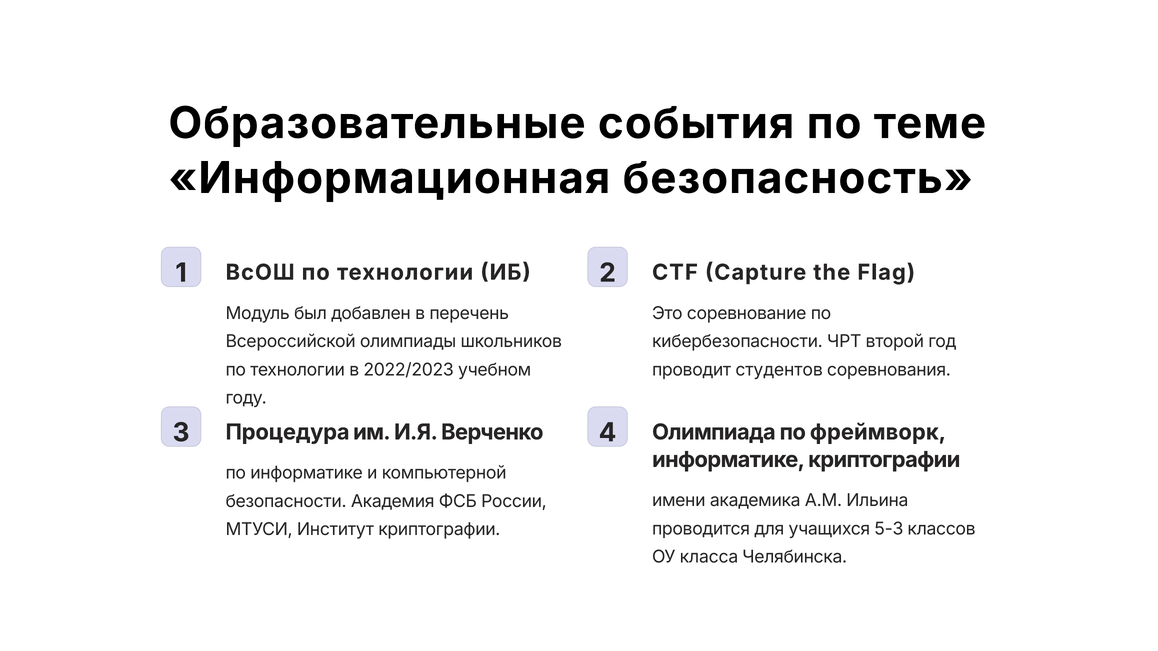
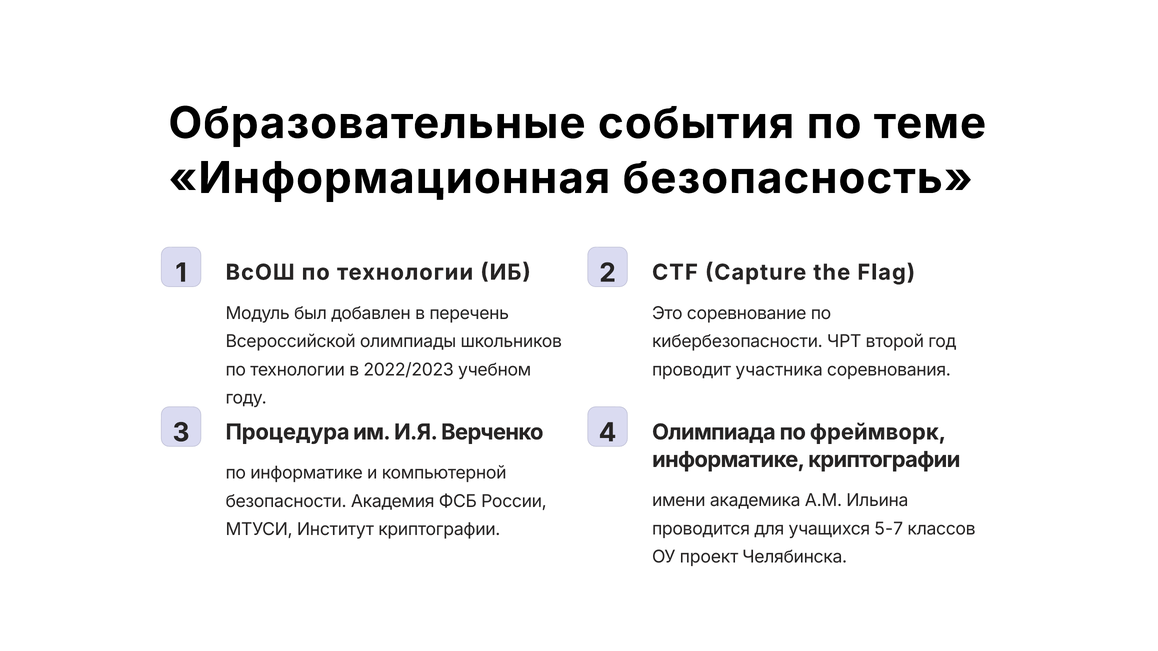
студентов: студентов -> участника (779, 370)
5-3: 5-3 -> 5-7 (889, 529)
класса: класса -> проект (709, 557)
